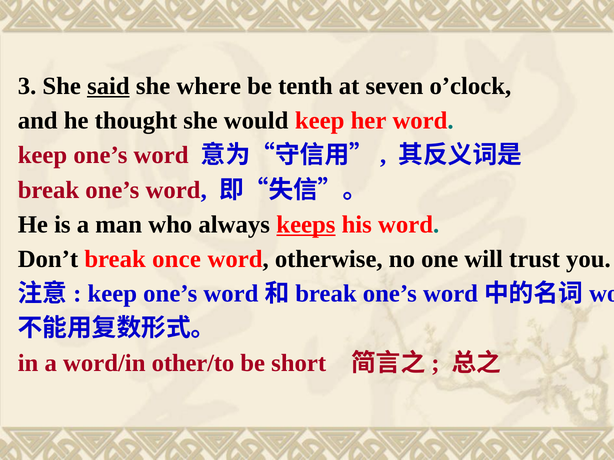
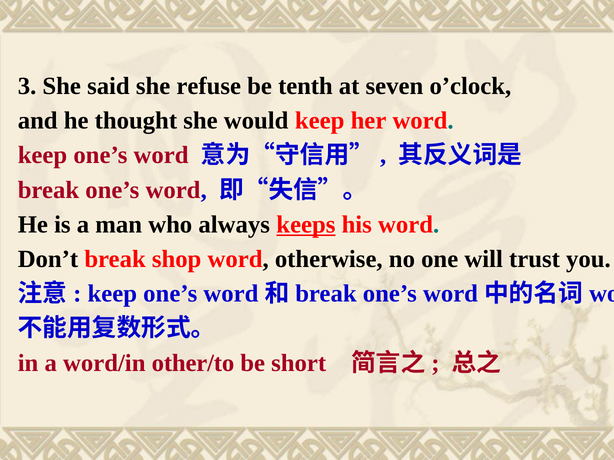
said underline: present -> none (108, 86)
where: where -> refuse (209, 86)
once: once -> shop (177, 259)
